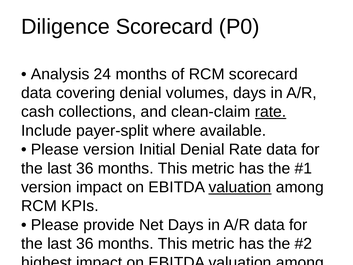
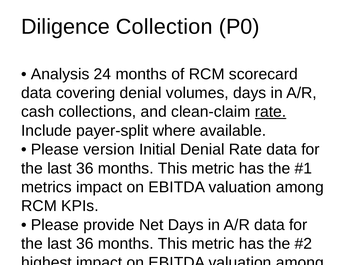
Diligence Scorecard: Scorecard -> Collection (164, 27)
version: version -> metrics (46, 187)
valuation underline: present -> none (240, 187)
